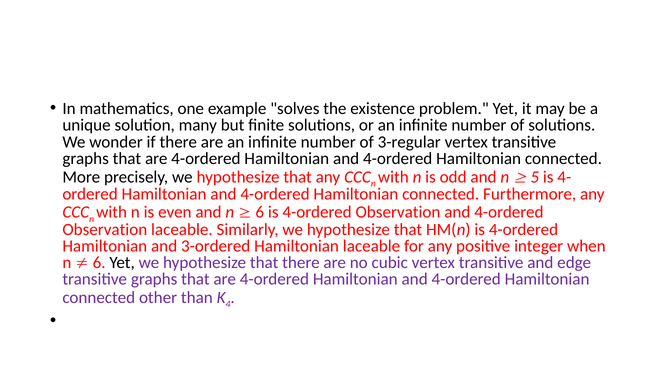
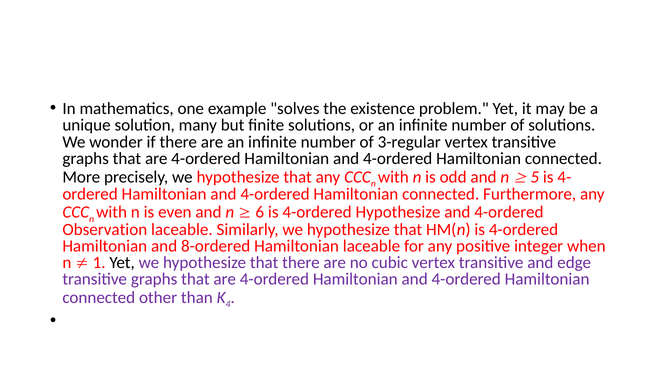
is 4-ordered Observation: Observation -> Hypothesize (398, 212)
3-ordered: 3-ordered -> 8-ordered (216, 246)
6: 6 -> 1 (99, 262)
